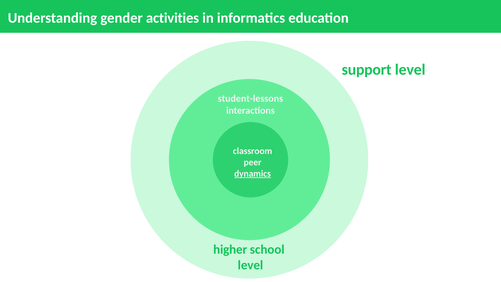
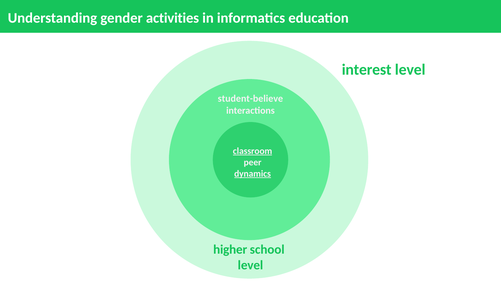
support: support -> interest (367, 69)
student-lessons: student-lessons -> student-believe (250, 98)
classroom underline: none -> present (253, 151)
